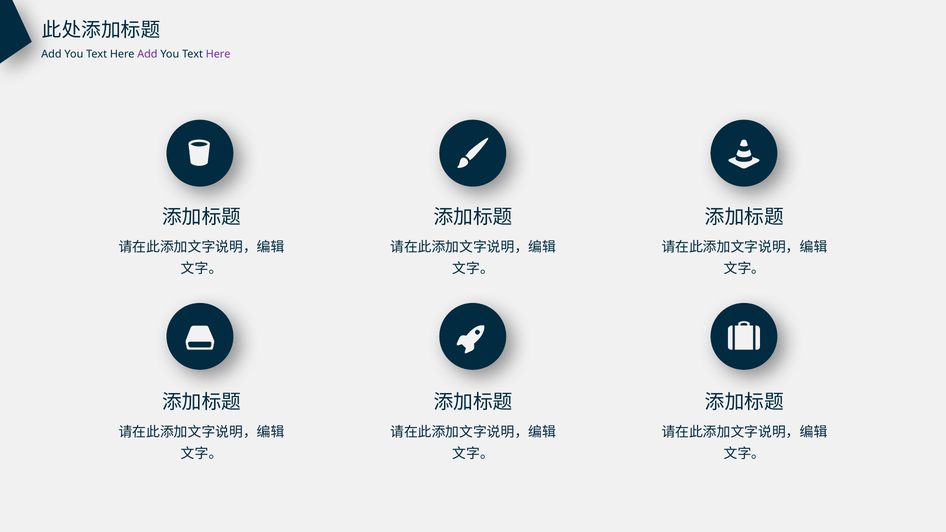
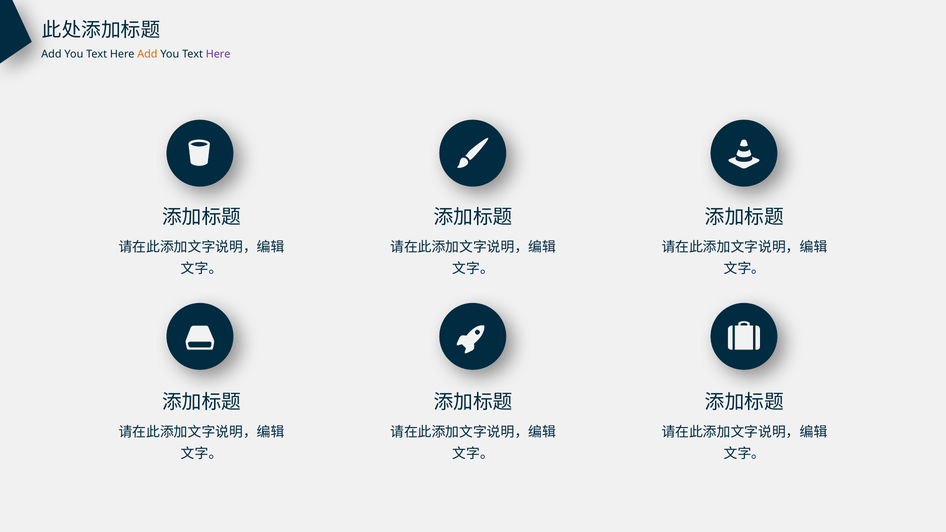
Add colour: purple -> orange (147, 54)
